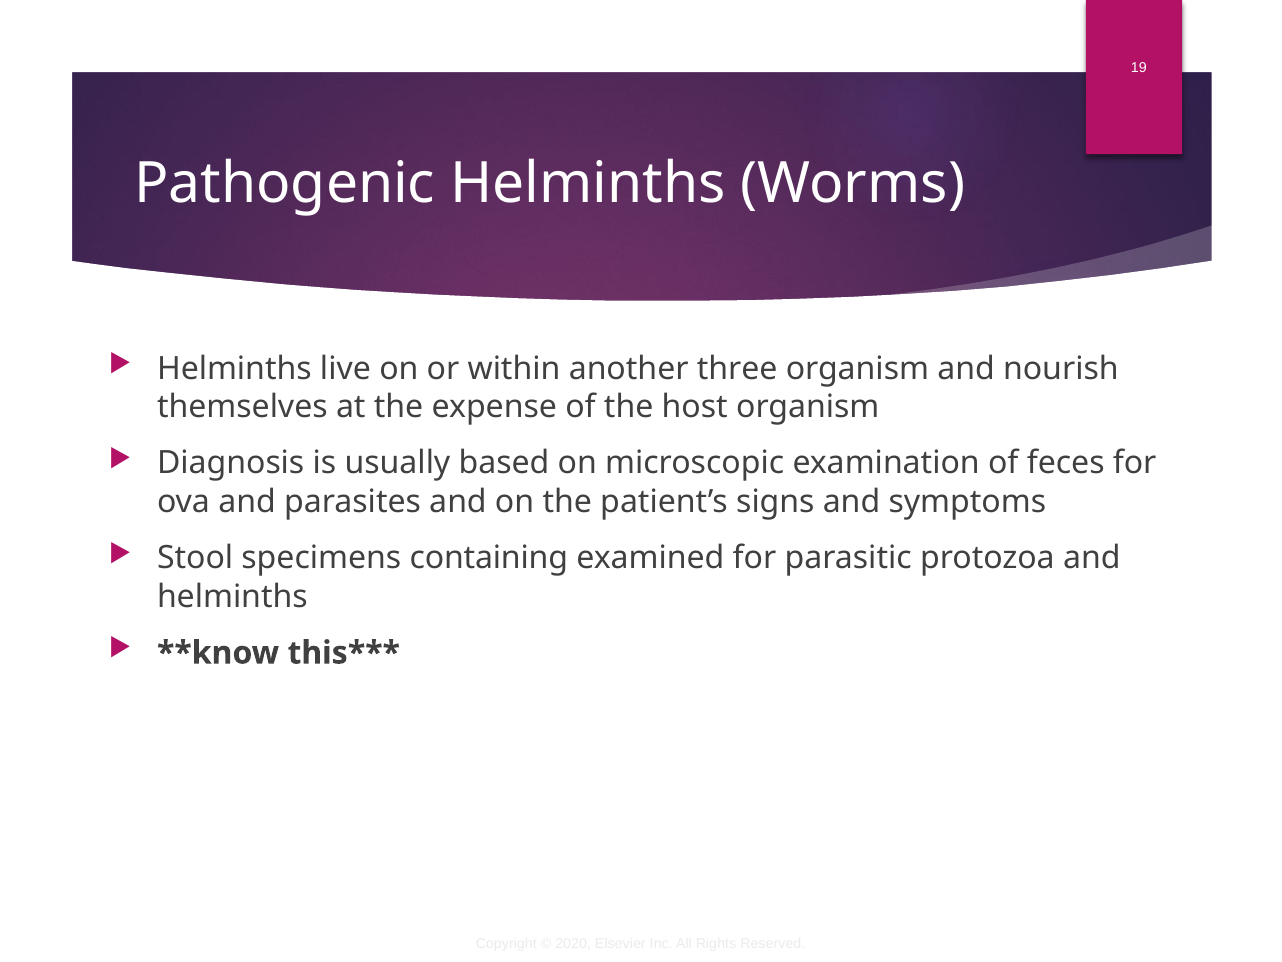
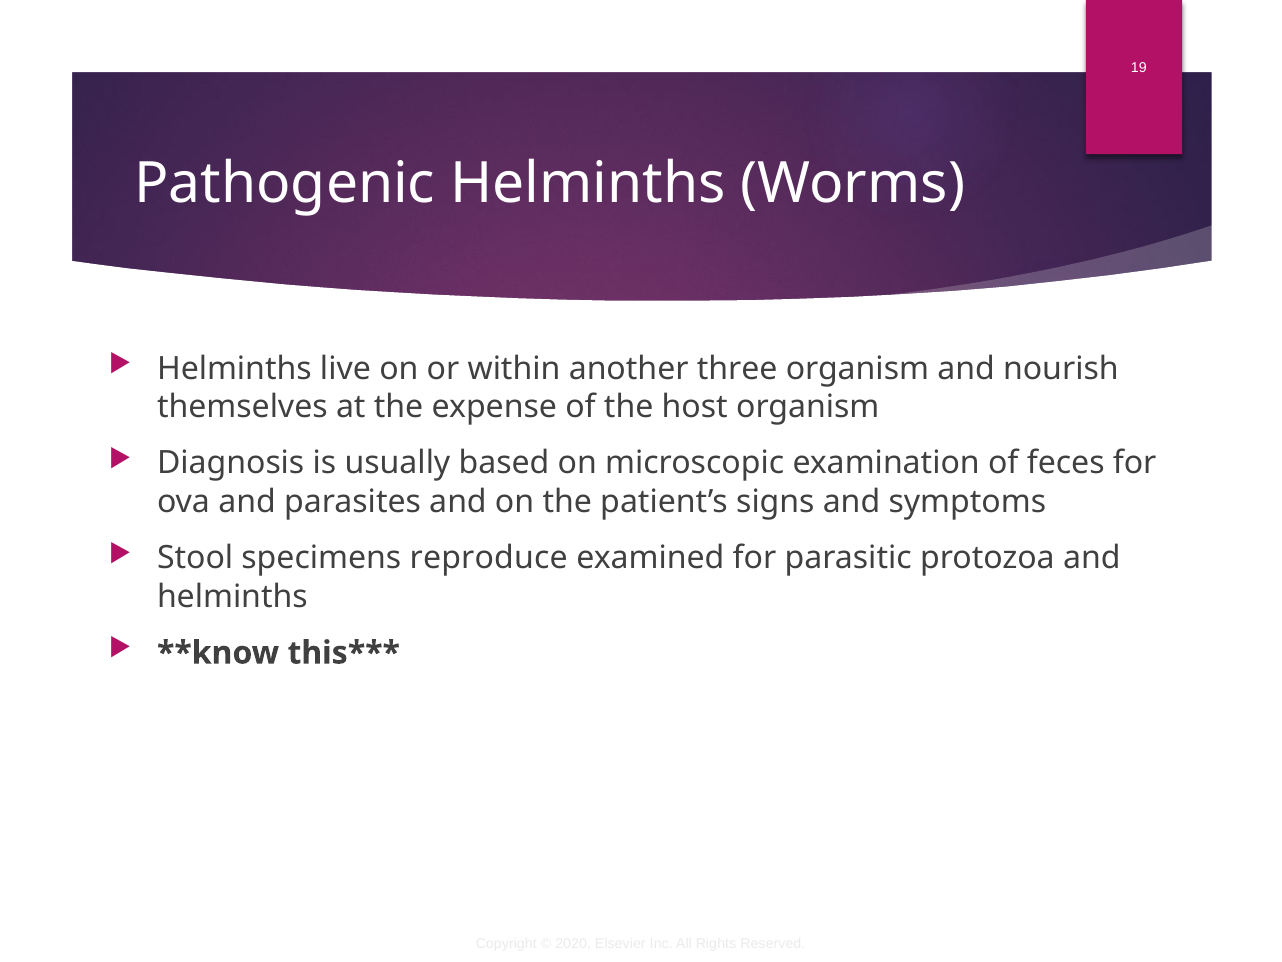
containing: containing -> reproduce (489, 558)
